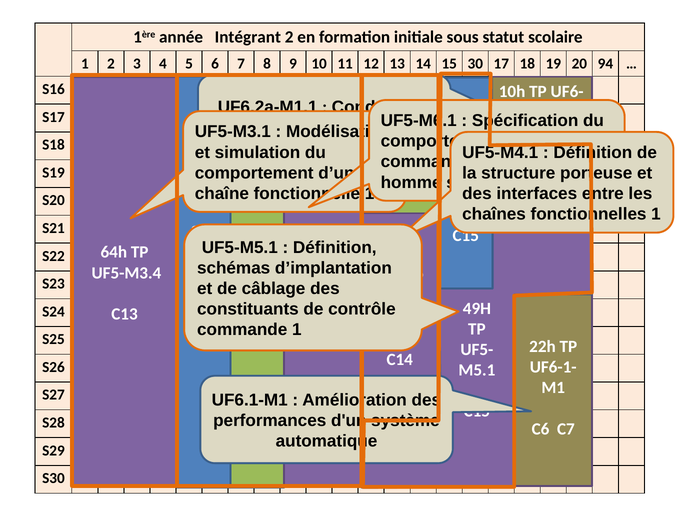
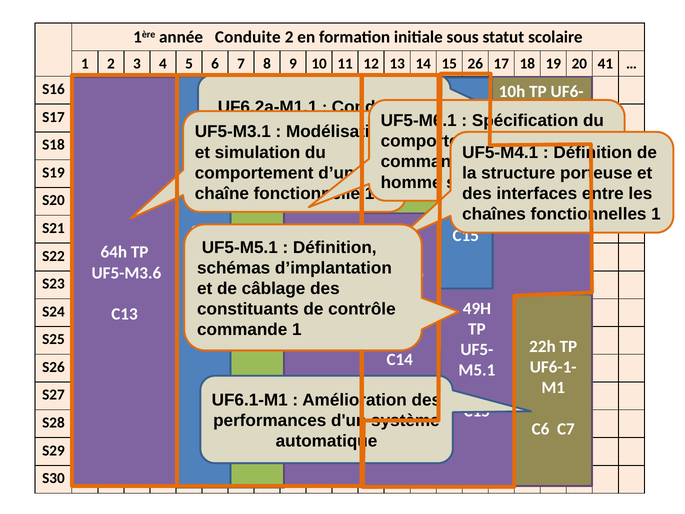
année Intégrant: Intégrant -> Conduite (248, 37)
30: 30 -> 26 (475, 64)
94: 94 -> 41 (605, 64)
UF5-M3.4: UF5-M3.4 -> UF5-M3.6 (126, 273)
